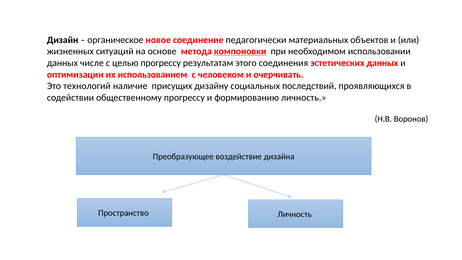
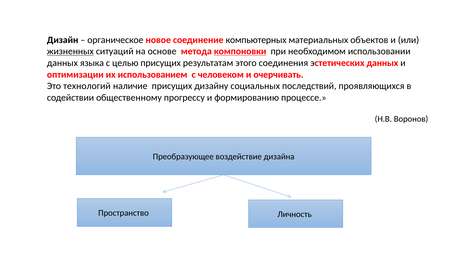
педагогически: педагогически -> компьютерных (256, 40)
жизненных underline: none -> present (70, 51)
числе: числе -> языка (92, 63)
целью прогрессу: прогрессу -> присущих (161, 63)
формированию личность: личность -> процессе (304, 98)
